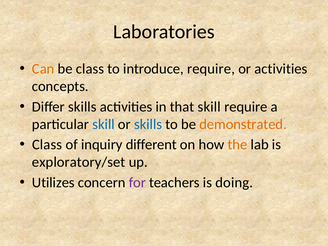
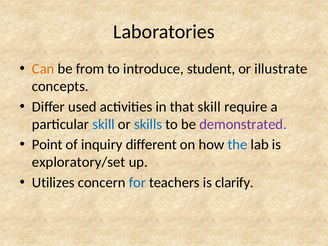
be class: class -> from (90, 69)
introduce require: require -> student (211, 69)
or activities: activities -> illustrate (281, 69)
Differ skills: skills -> used (82, 107)
demonstrated colour: orange -> purple (243, 124)
Class: Class -> Point (47, 145)
the colour: orange -> blue (238, 145)
for colour: purple -> blue (137, 183)
doing: doing -> clarify (234, 183)
